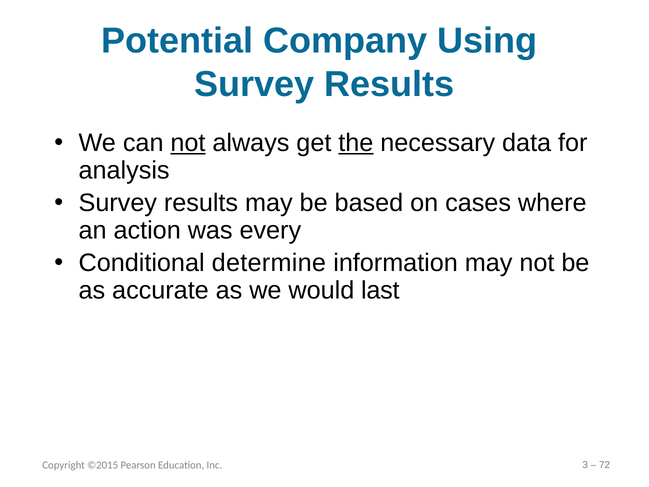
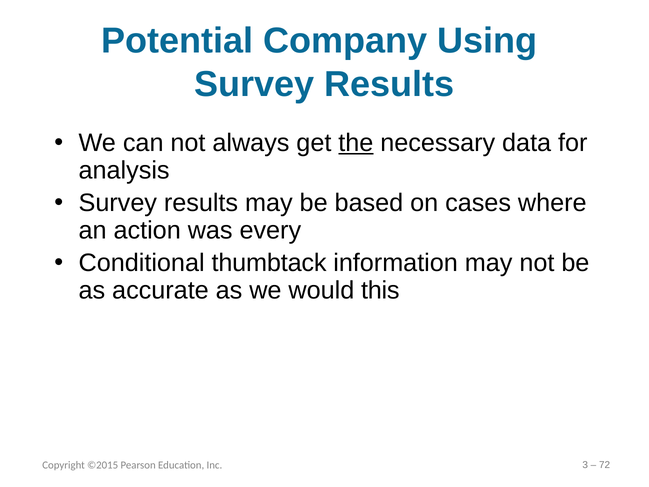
not underline: present -> none (188, 143)
determine: determine -> thumbtack (269, 263)
last: last -> this (380, 290)
